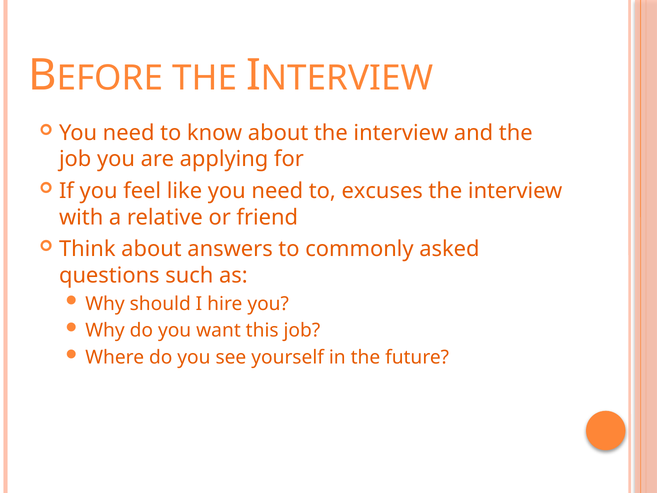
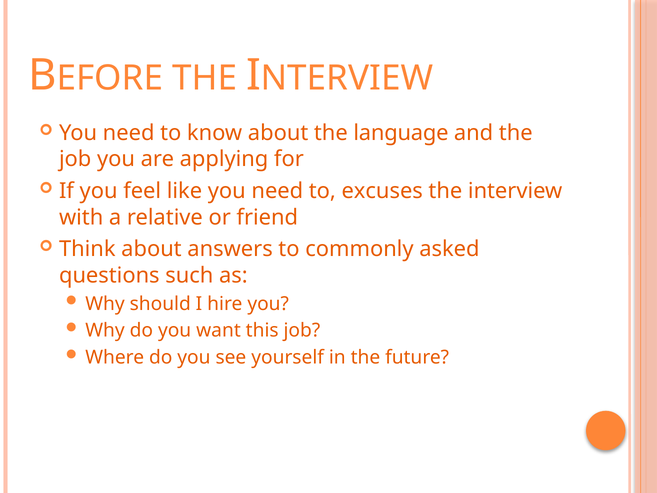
about the interview: interview -> language (401, 133)
